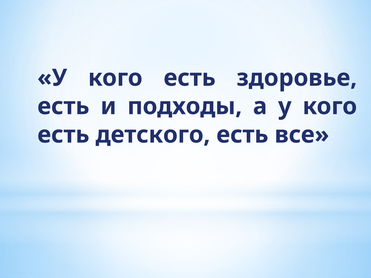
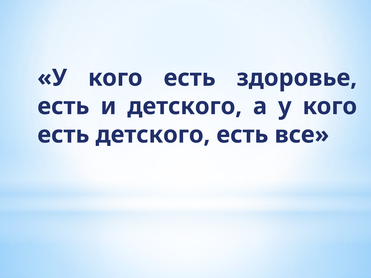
и подходы: подходы -> детского (185, 106)
